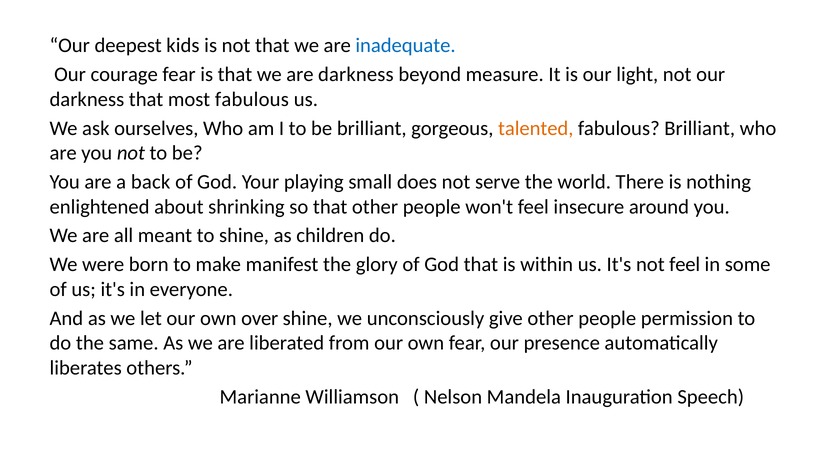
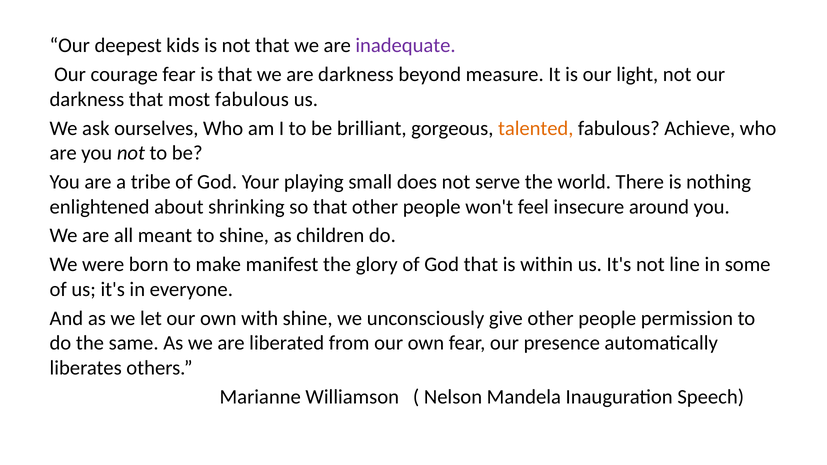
inadequate colour: blue -> purple (406, 46)
fabulous Brilliant: Brilliant -> Achieve (700, 128)
back: back -> tribe (151, 182)
not feel: feel -> line (685, 265)
over: over -> with (260, 318)
